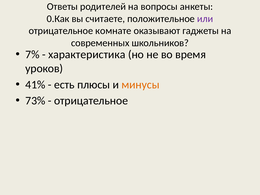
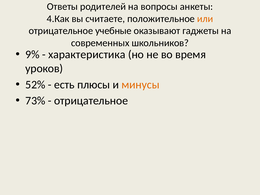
0.Как: 0.Как -> 4.Как (58, 19)
или colour: purple -> orange (205, 19)
комнате: комнате -> учебные (113, 31)
7%: 7% -> 9% (32, 55)
41%: 41% -> 52% (35, 85)
